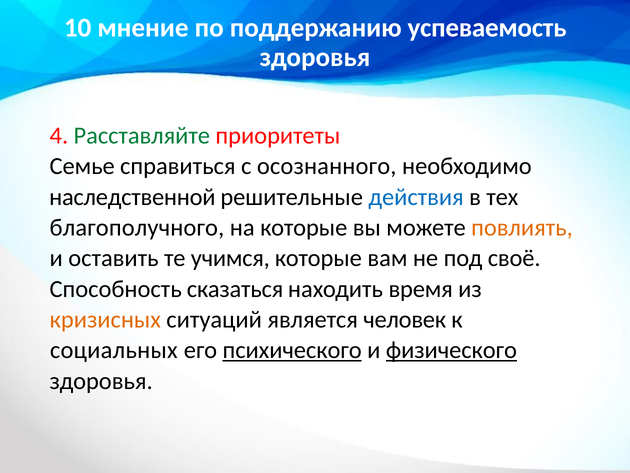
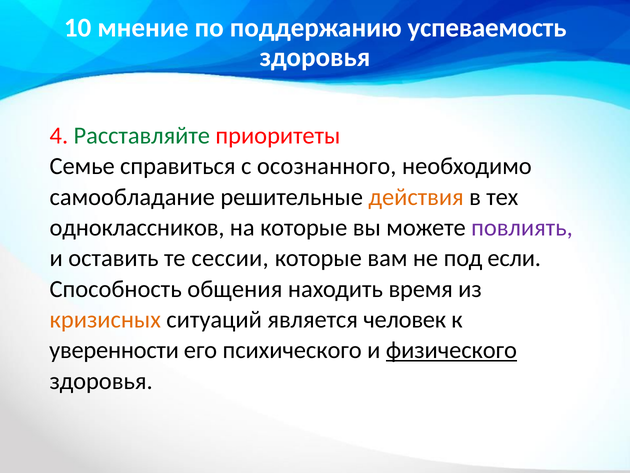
наследственной: наследственной -> самообладание (132, 197)
действия colour: blue -> orange (416, 197)
благополучного: благополучного -> одноклассников (137, 227)
повлиять colour: orange -> purple (522, 227)
учимся: учимся -> сессии (230, 258)
своё: своё -> если (514, 258)
сказаться: сказаться -> общения (235, 289)
социальных: социальных -> уверенности (114, 350)
психического underline: present -> none (292, 350)
